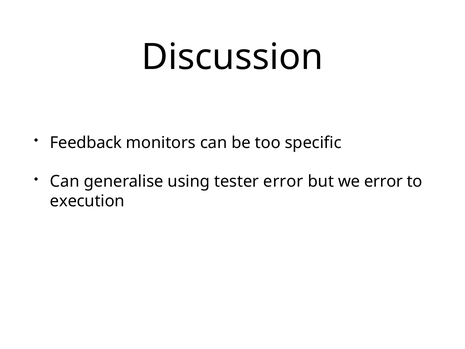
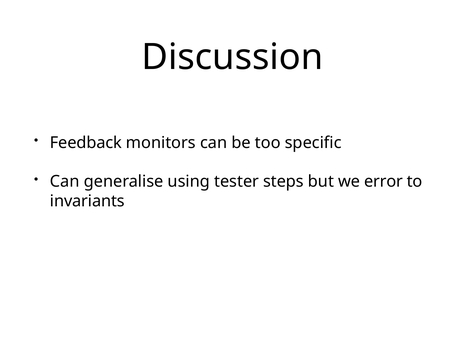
tester error: error -> steps (283, 181)
execution: execution -> invariants (87, 201)
